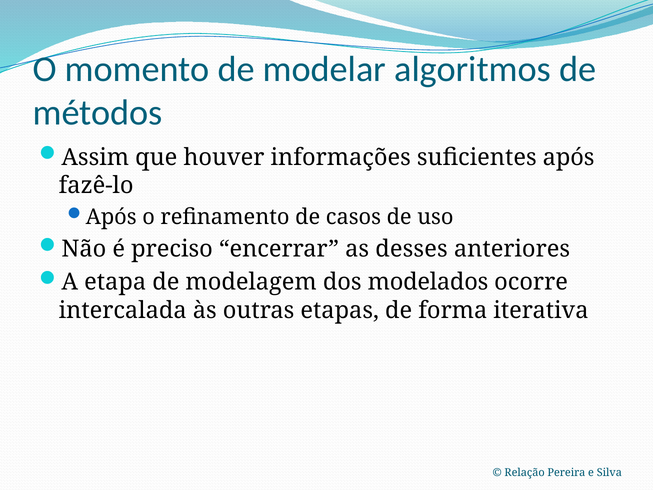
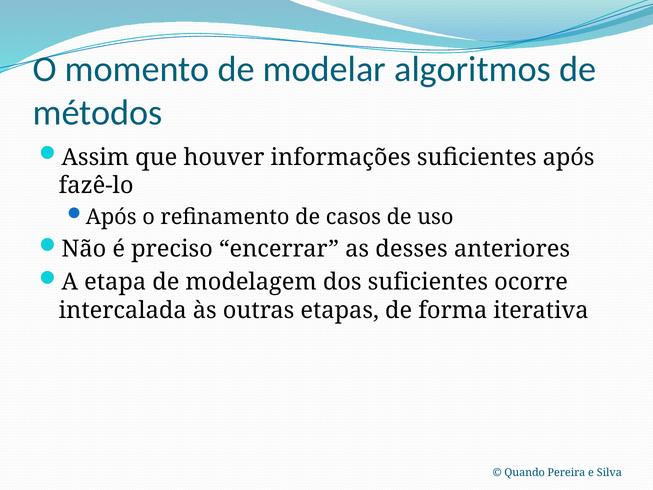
dos modelados: modelados -> suficientes (428, 282)
Relação: Relação -> Quando (525, 473)
